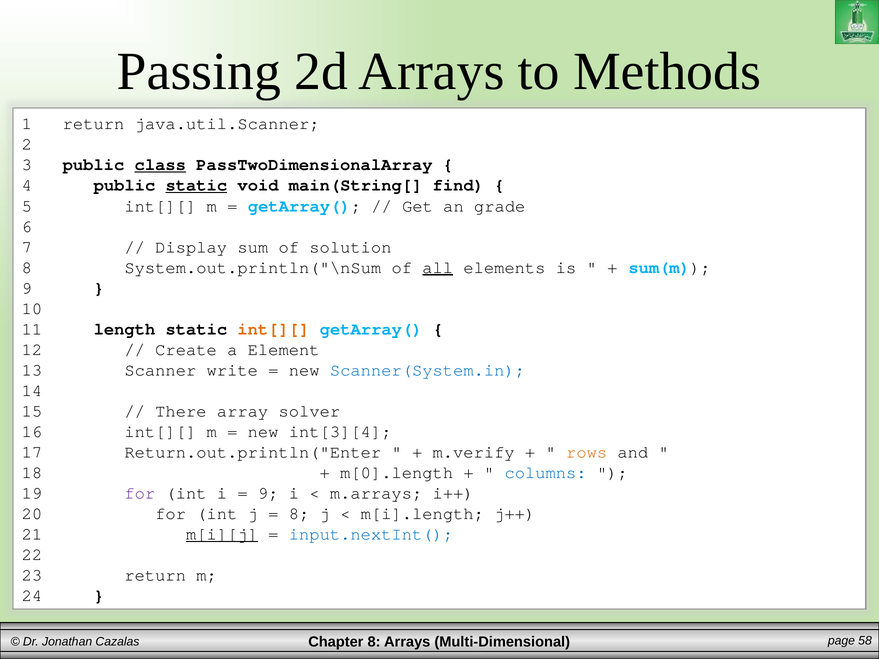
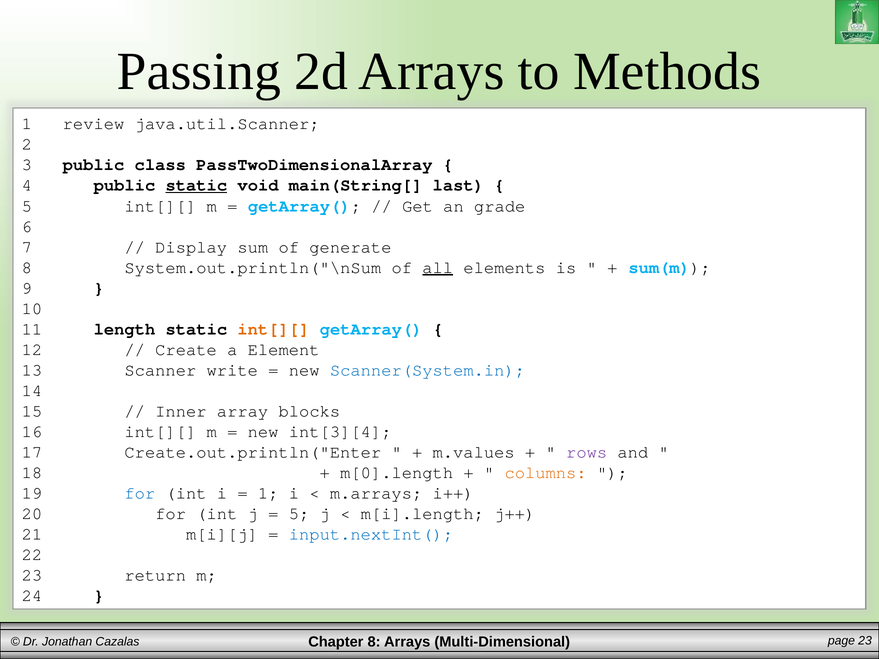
1 return: return -> review (94, 124)
class underline: present -> none (160, 165)
find: find -> last (458, 185)
solution: solution -> generate (350, 247)
There: There -> Inner (181, 411)
solver: solver -> blocks (309, 411)
Return.out.println("Enter: Return.out.println("Enter -> Create.out.println("Enter (253, 452)
m.verify: m.verify -> m.values (474, 452)
rows colour: orange -> purple (587, 452)
columns colour: blue -> orange (546, 473)
for colour: purple -> blue (140, 493)
9: 9 -> 1 (268, 493)
8: 8 -> 5 (299, 514)
m[i][j underline: present -> none (222, 534)
58: 58 -> 23 (865, 641)
